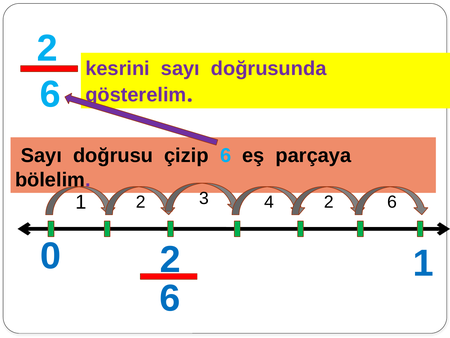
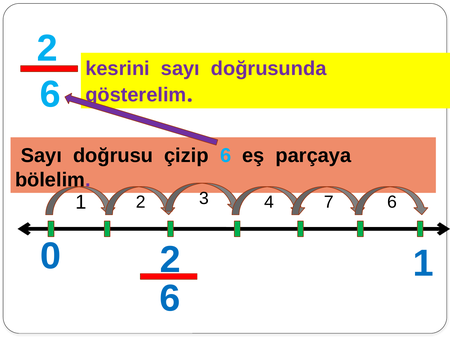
4 2: 2 -> 7 (329, 202)
